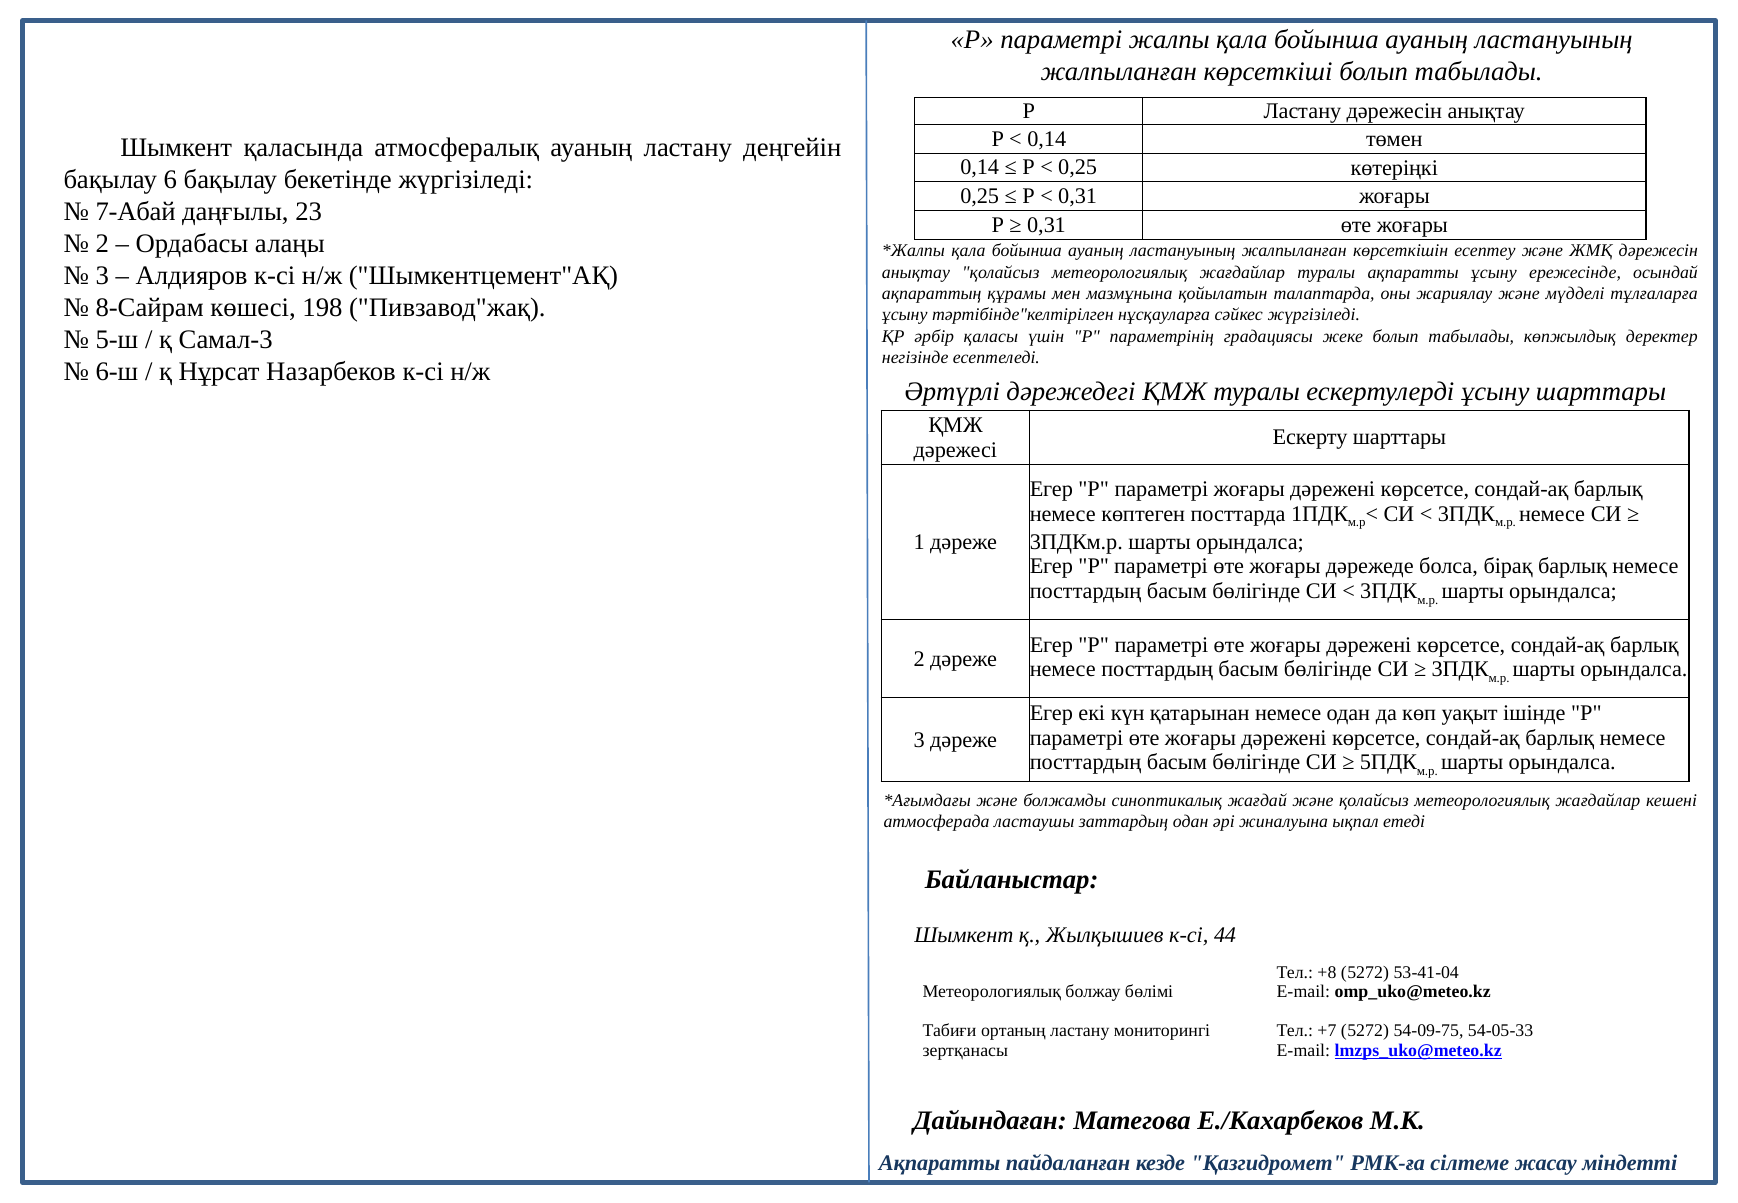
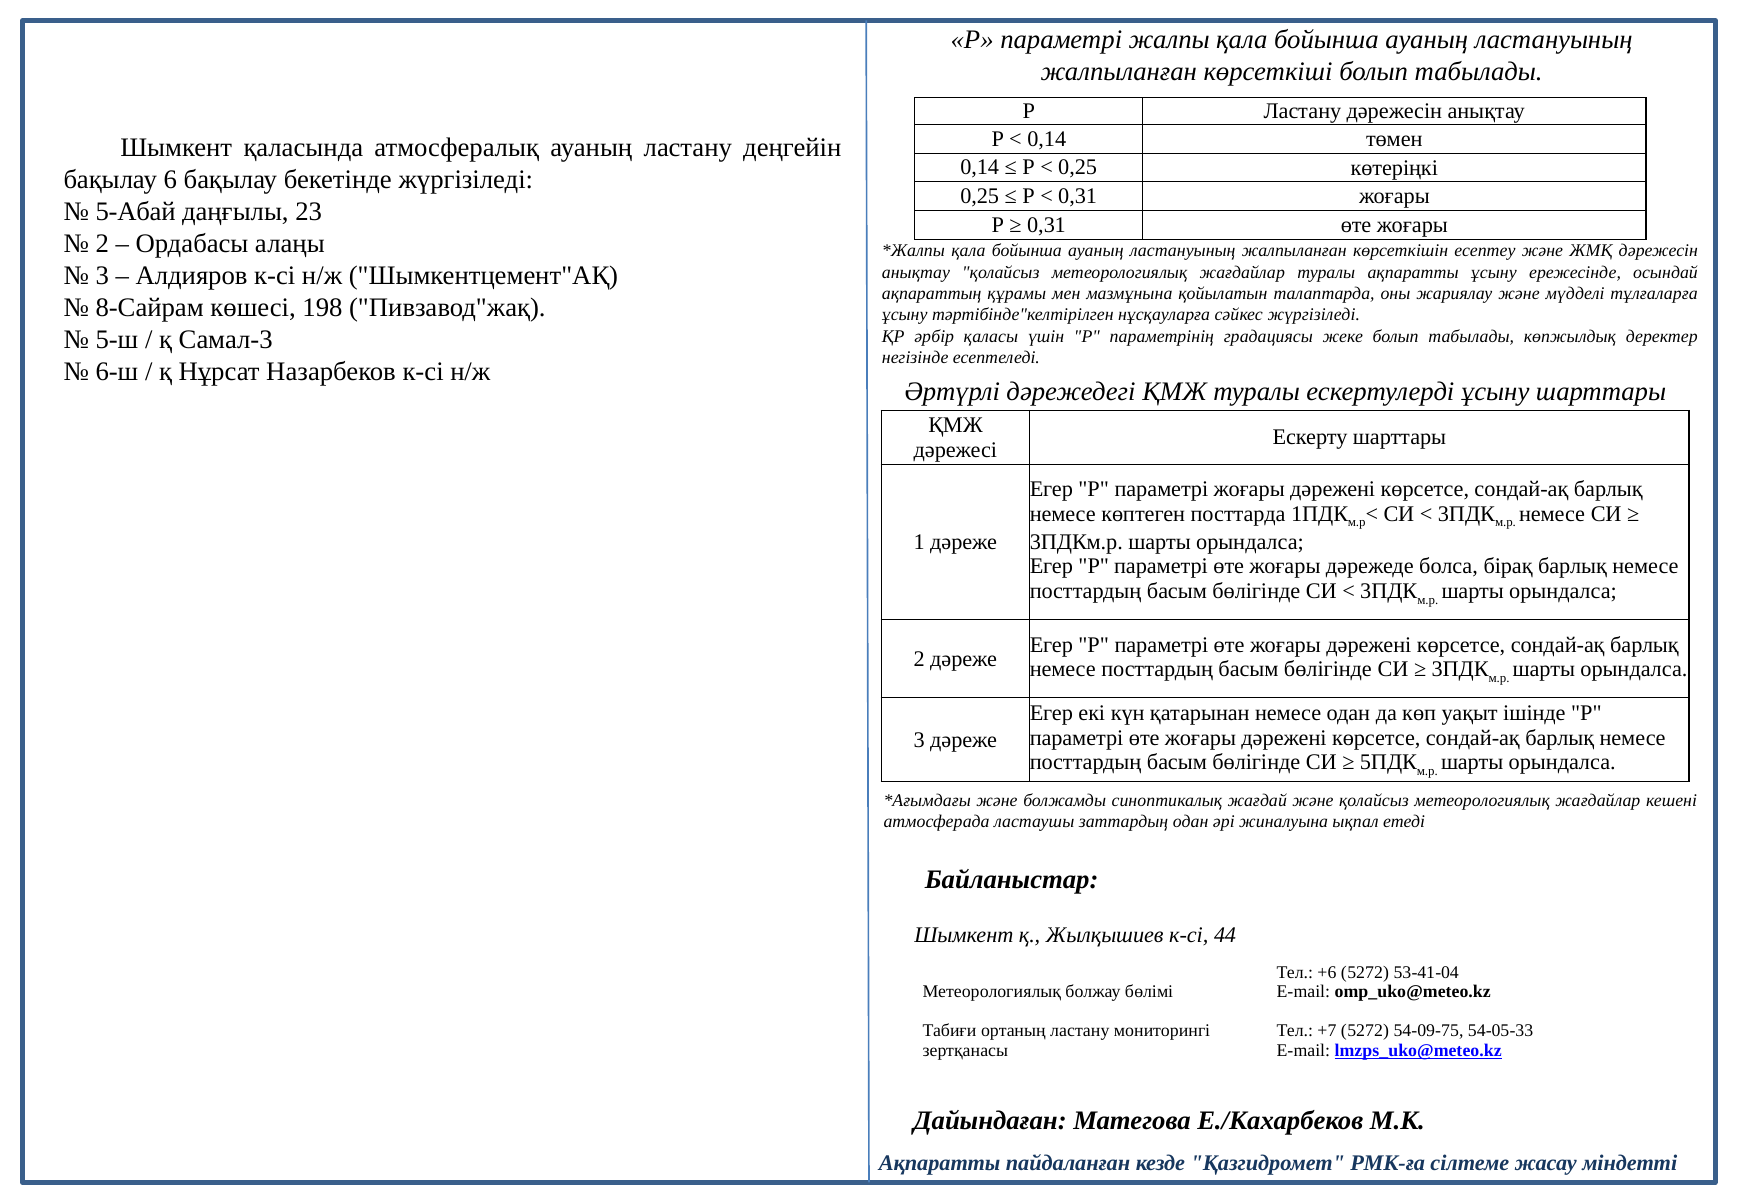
7-Абай: 7-Абай -> 5-Абай (136, 211)
+8: +8 -> +6 (1327, 972)
